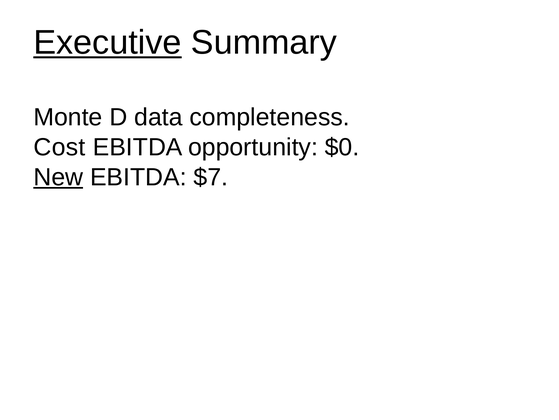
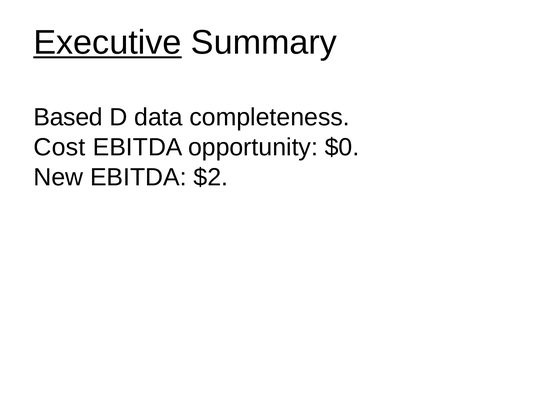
Monte: Monte -> Based (68, 117)
New underline: present -> none (58, 177)
$7: $7 -> $2 (211, 177)
